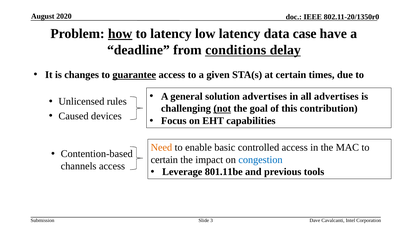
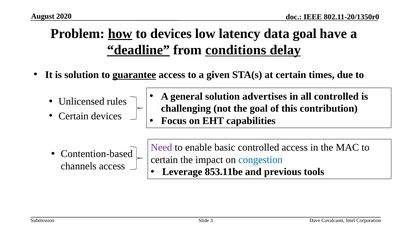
to latency: latency -> devices (171, 34)
data case: case -> goal (305, 34)
deadline underline: none -> present (138, 50)
is changes: changes -> solution (82, 75)
all advertises: advertises -> controlled (336, 96)
not underline: present -> none (222, 108)
Caused: Caused -> Certain (74, 116)
Need colour: orange -> purple (161, 147)
801.11be: 801.11be -> 853.11be (224, 172)
